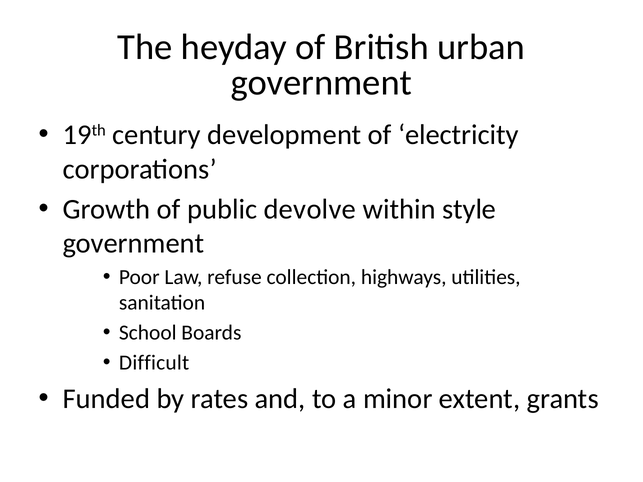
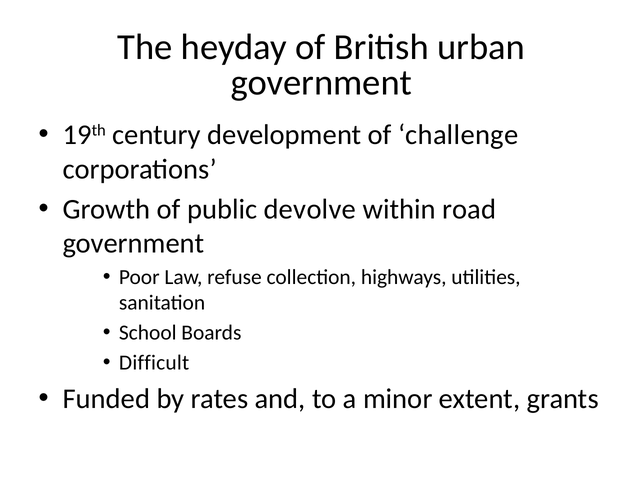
electricity: electricity -> challenge (458, 135)
style: style -> road (469, 209)
